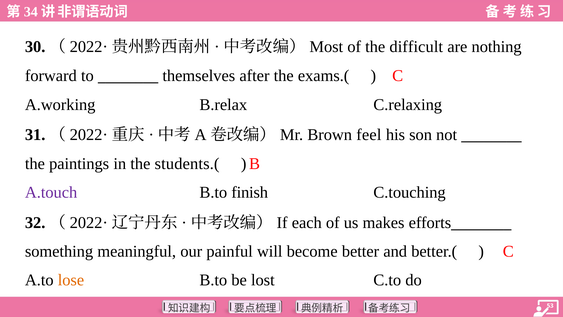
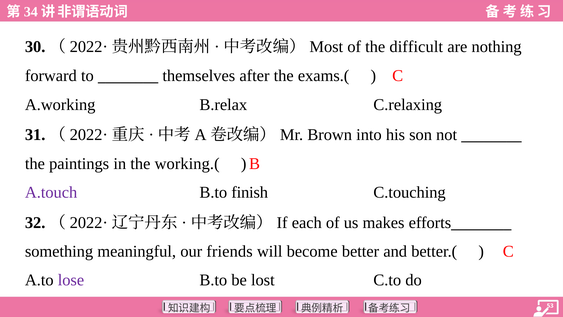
feel: feel -> into (369, 135)
students.(: students.( -> working.( (187, 163)
painful: painful -> friends (230, 251)
lose colour: orange -> purple (71, 280)
